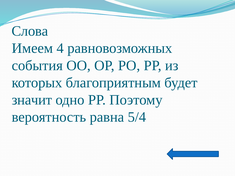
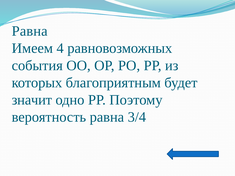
Слова: Слова -> Равна (30, 31)
5/4: 5/4 -> 3/4 (137, 117)
